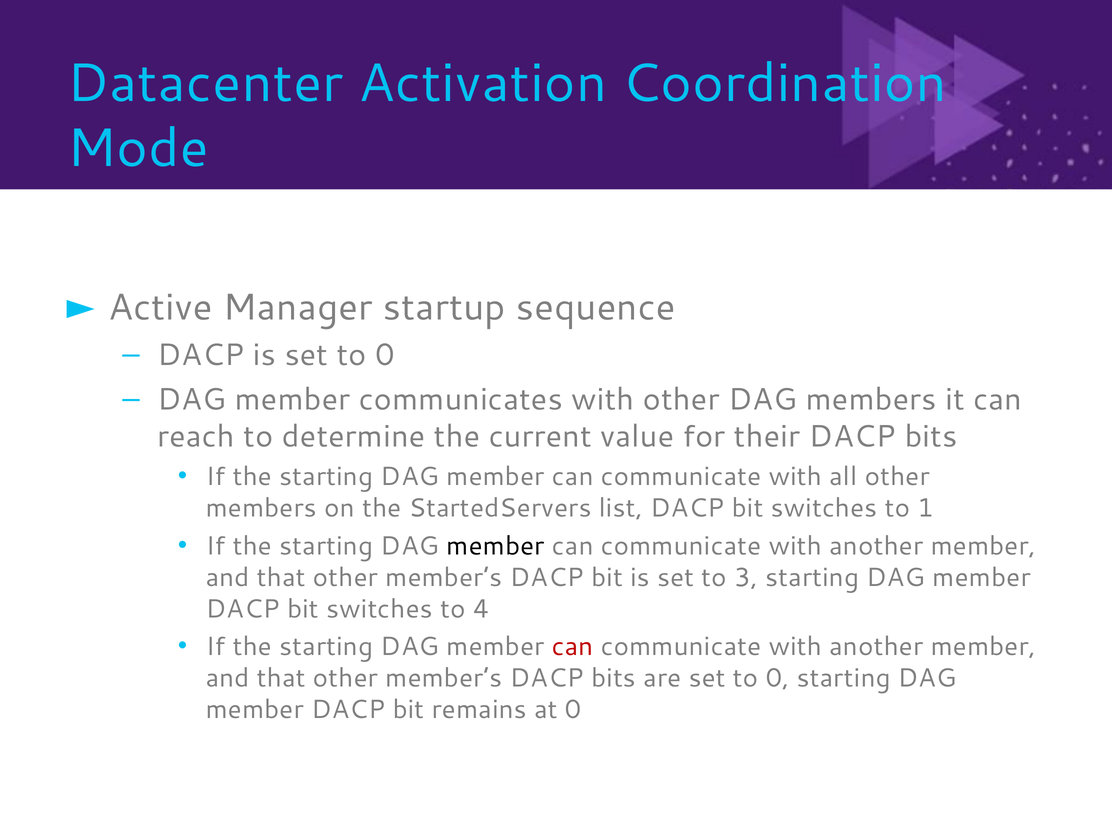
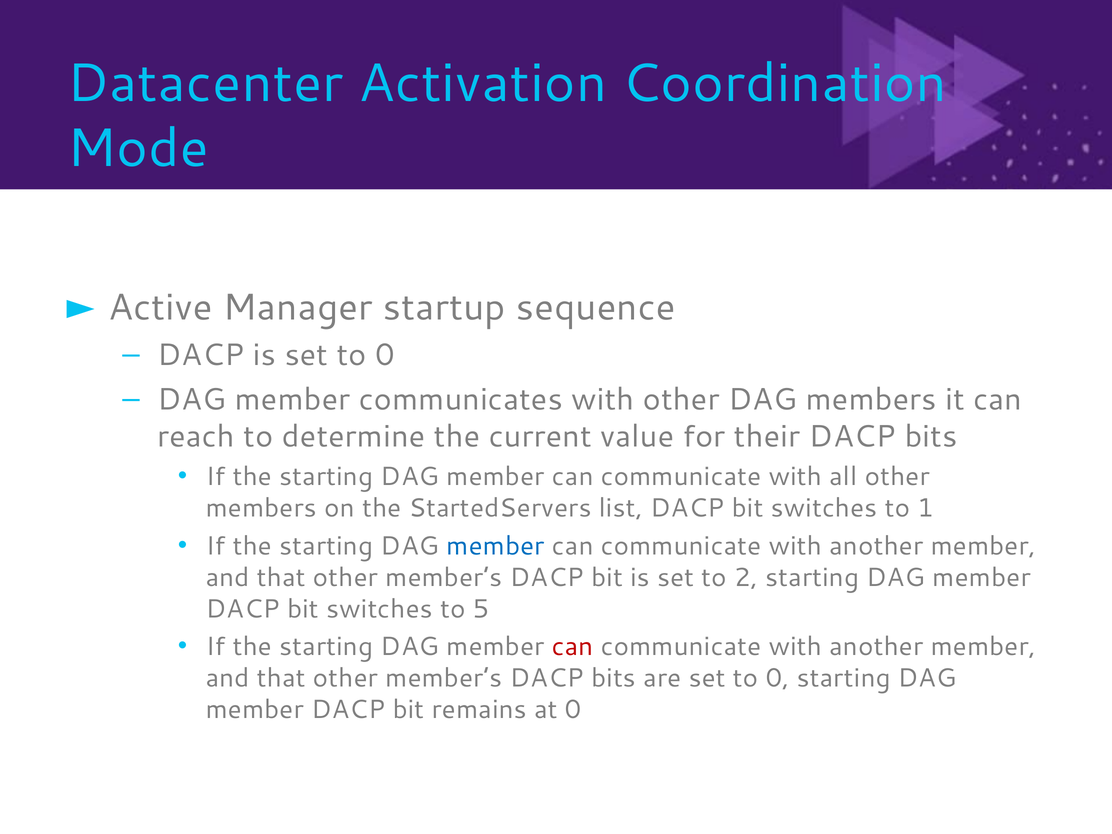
member colour: black -> blue (496, 546)
3: 3 -> 2 (746, 577)
4: 4 -> 5 (481, 609)
